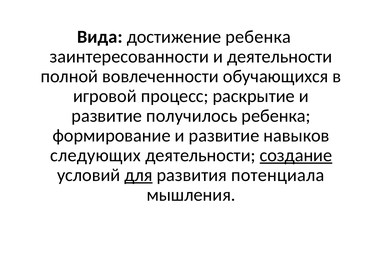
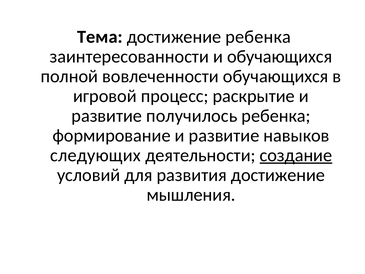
Вида: Вида -> Тема (100, 37)
и деятельности: деятельности -> обучающихся (280, 57)
для underline: present -> none (138, 175)
развития потенциала: потенциала -> достижение (278, 175)
